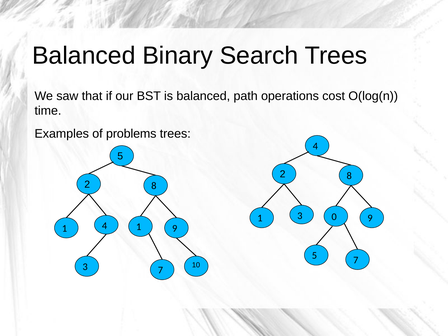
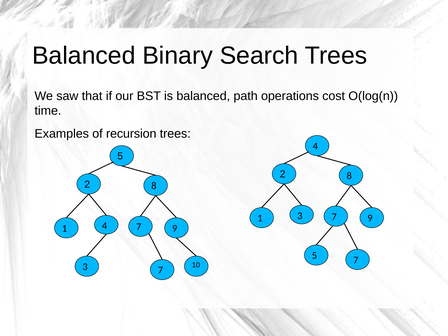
problems: problems -> recursion (131, 134)
3 0: 0 -> 7 (334, 217)
4 1: 1 -> 7 (139, 227)
